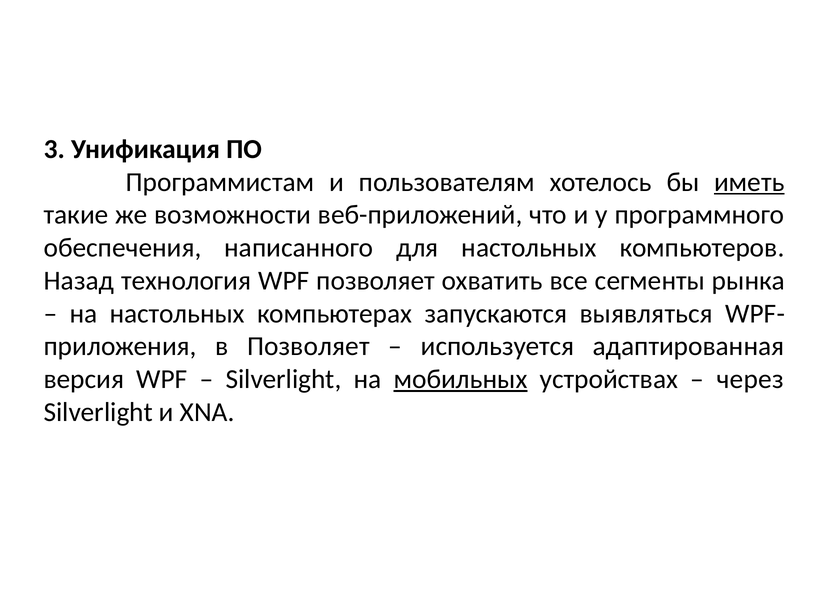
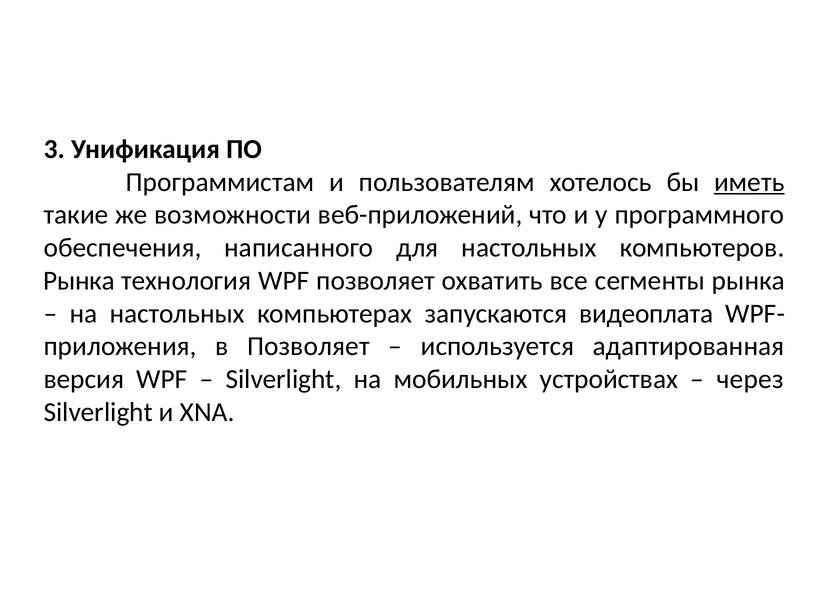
Назад: Назад -> Рынка (79, 281)
выявляться: выявляться -> видеоплата (646, 314)
мобильных underline: present -> none (461, 380)
